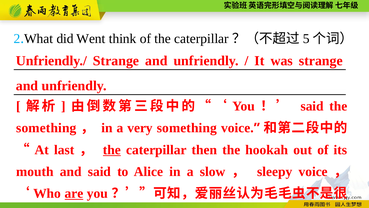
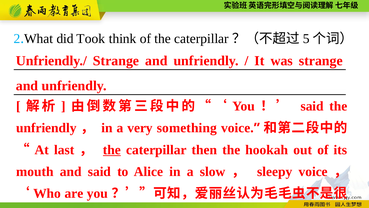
Went: Went -> Took (91, 39)
something: something -> unfriendly (46, 128)
are underline: present -> none (74, 193)
